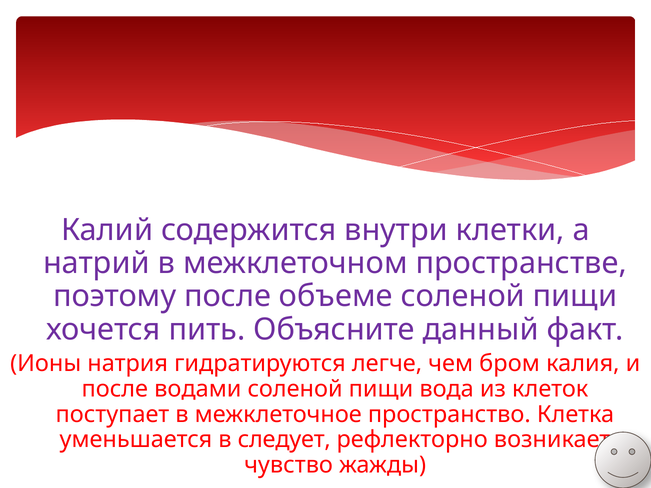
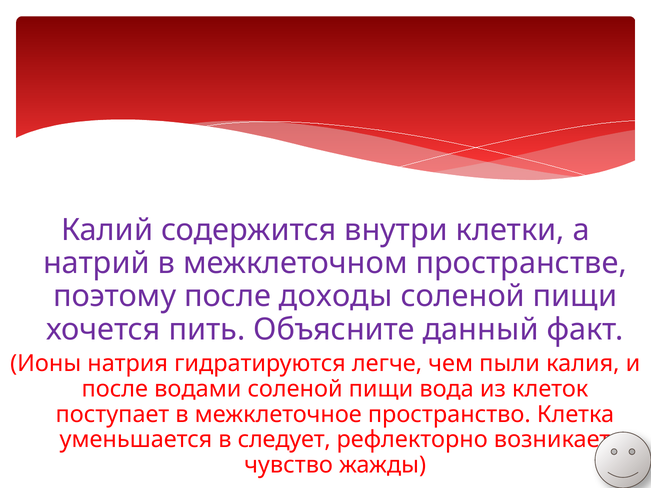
объеме: объеме -> доходы (336, 296)
бром: бром -> пыли (510, 364)
